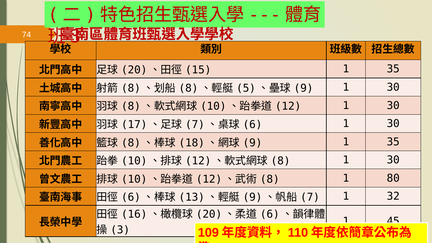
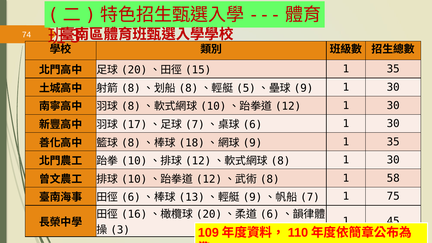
80: 80 -> 58 (393, 178)
32: 32 -> 75 (393, 196)
